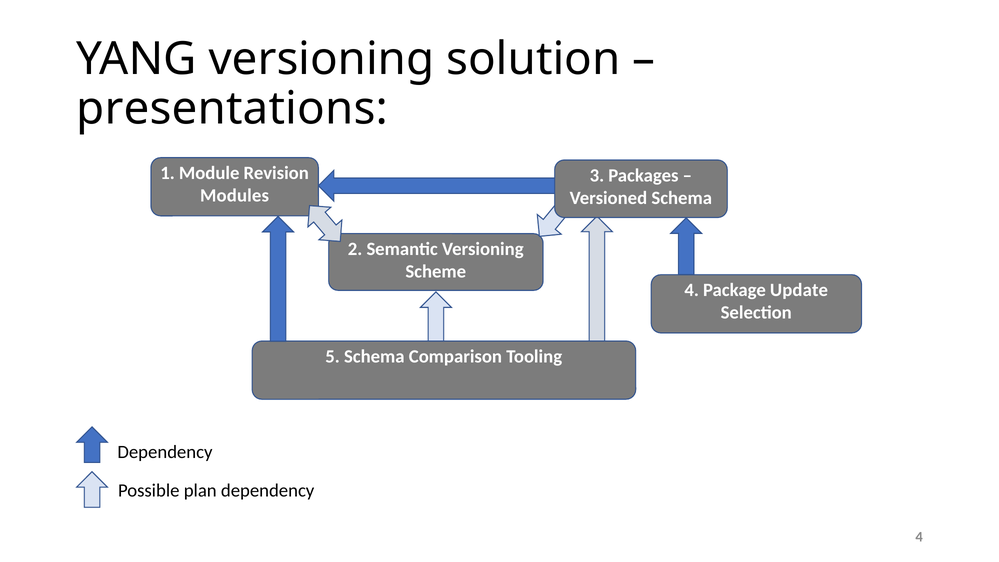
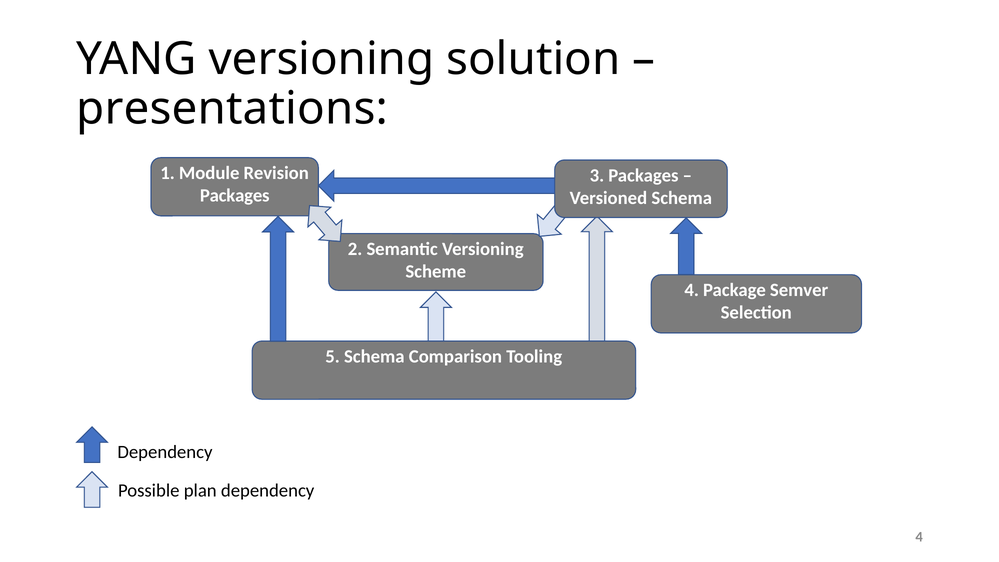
Modules: Modules -> Packages (235, 195)
Update: Update -> Semver (799, 290)
